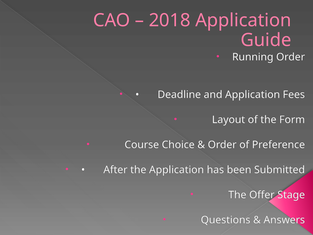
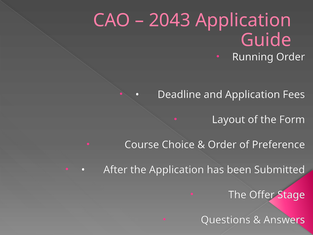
2018: 2018 -> 2043 (170, 20)
